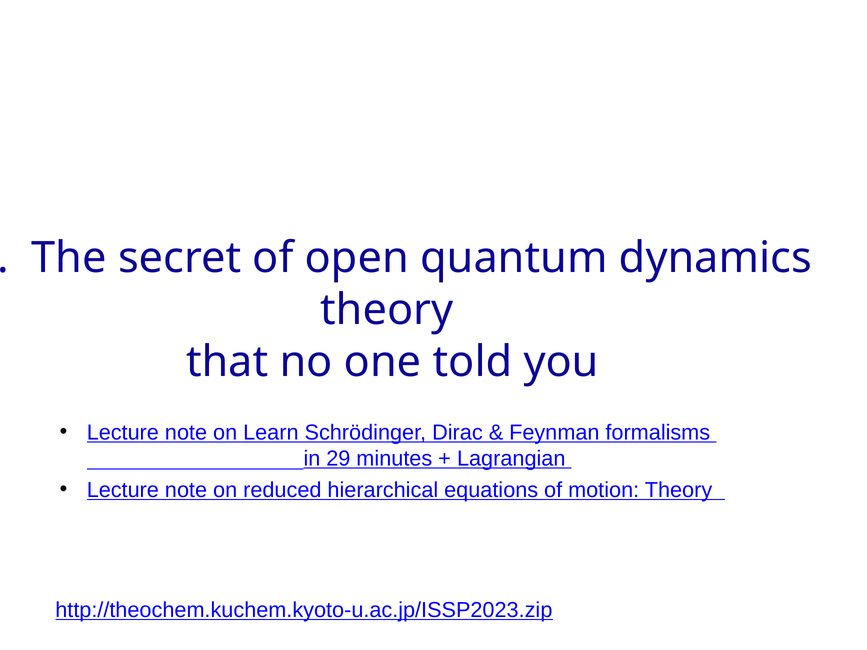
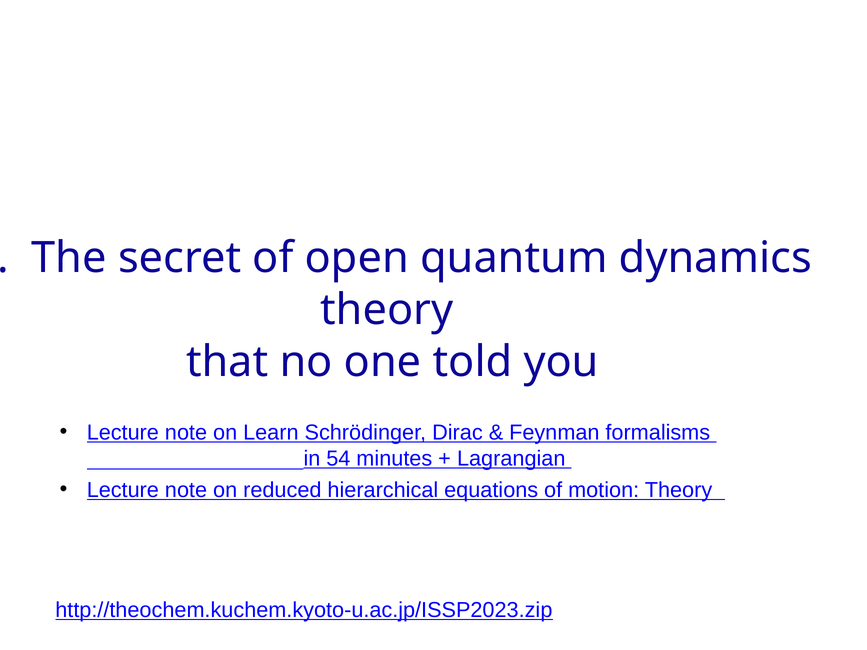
29: 29 -> 54 (338, 459)
